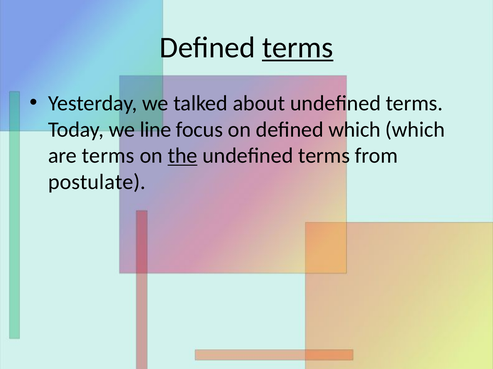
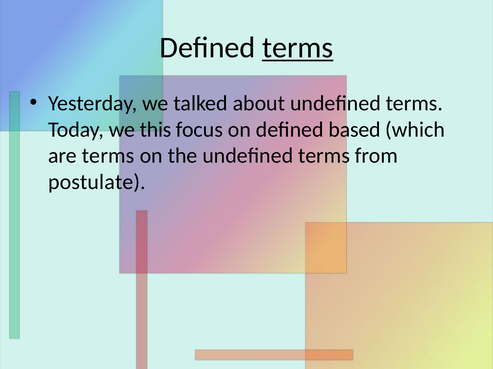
line: line -> this (156, 130)
defined which: which -> based (355, 130)
the underline: present -> none (183, 156)
